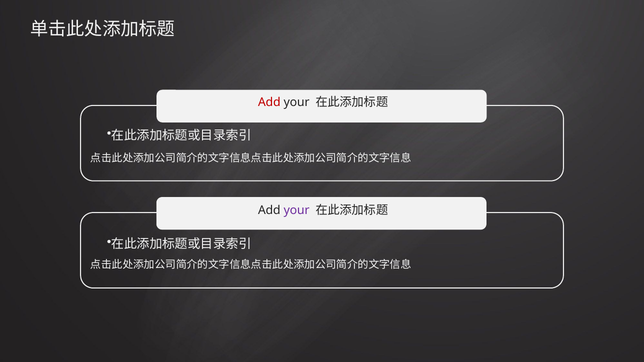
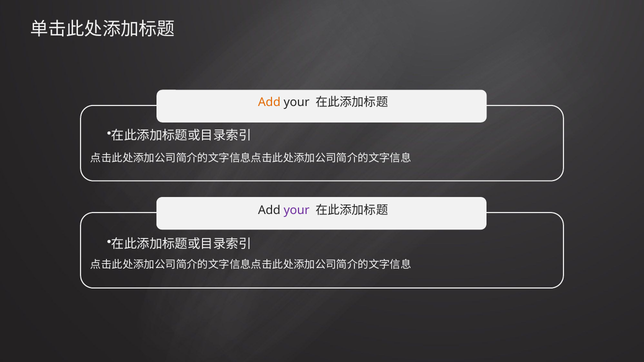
Add colour: red -> orange (269, 102)
